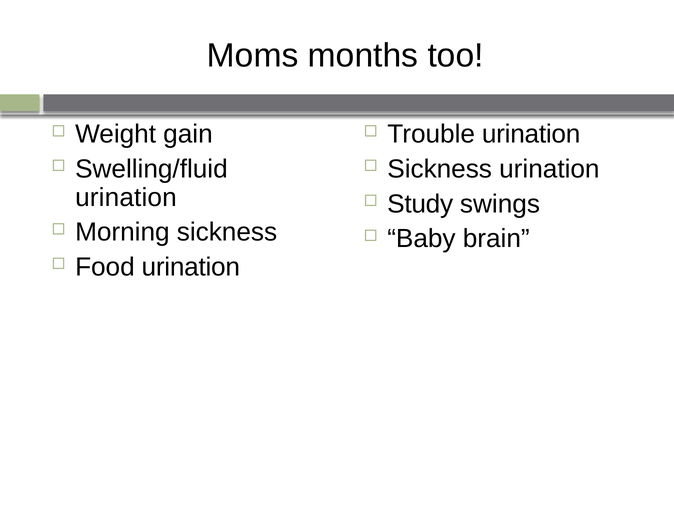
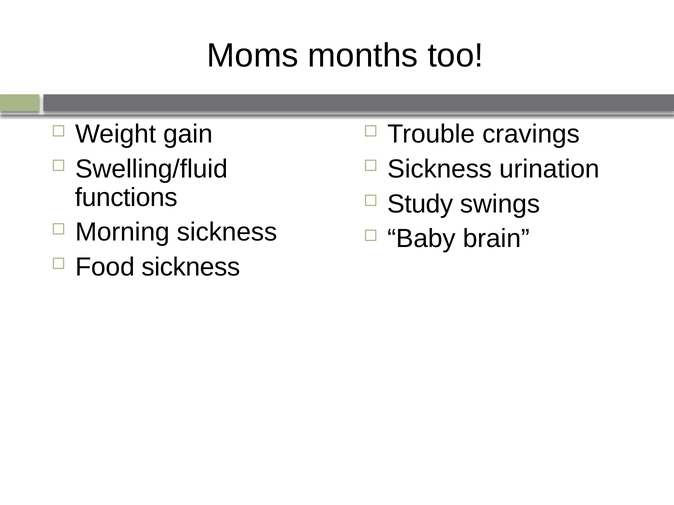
Trouble urination: urination -> cravings (531, 134)
urination: urination -> functions (126, 198)
Food urination: urination -> sickness (191, 267)
